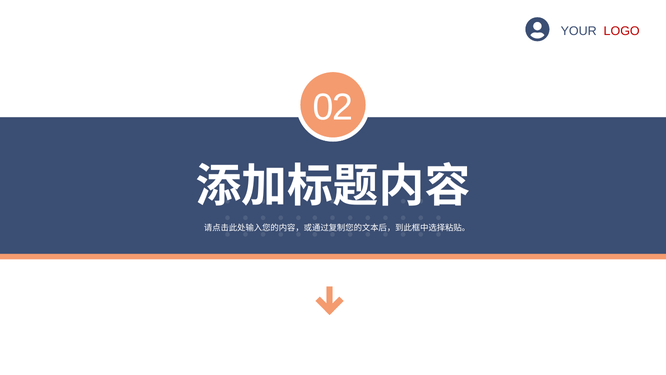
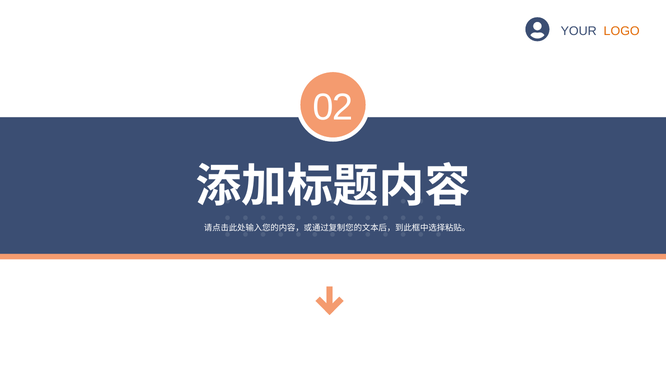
LOGO colour: red -> orange (622, 31)
